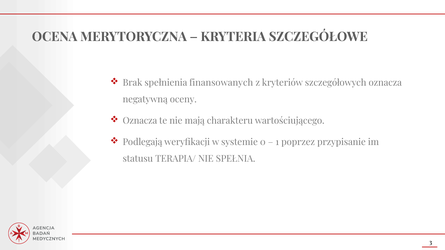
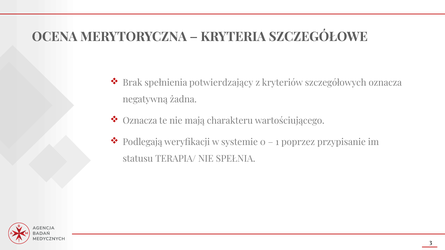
finansowanych: finansowanych -> potwierdzający (221, 83)
oceny: oceny -> żadna (183, 100)
